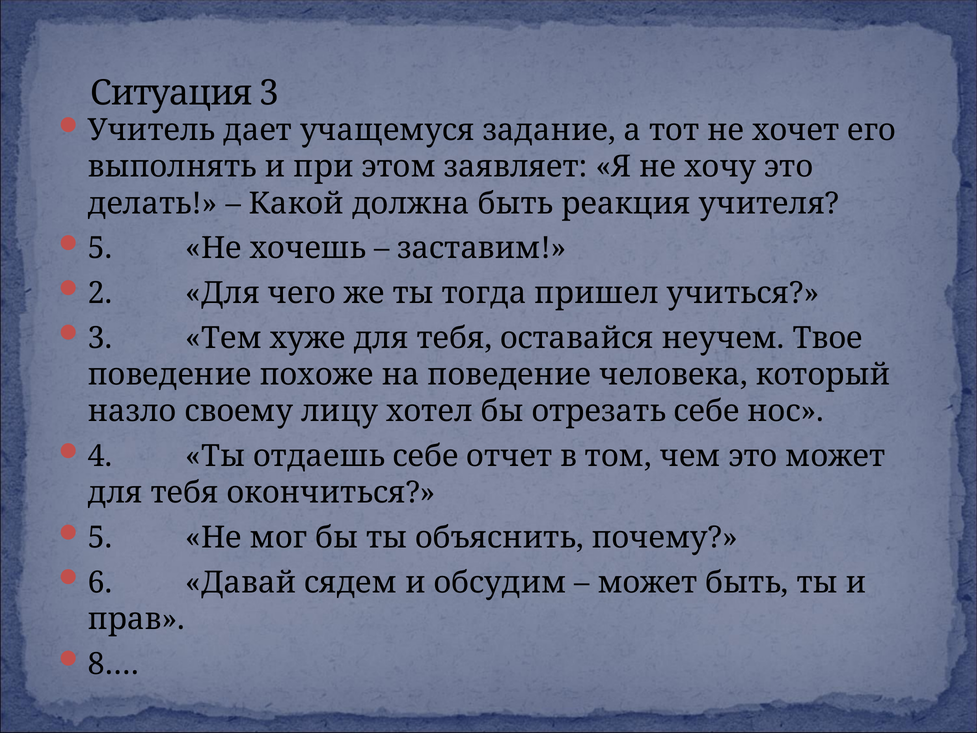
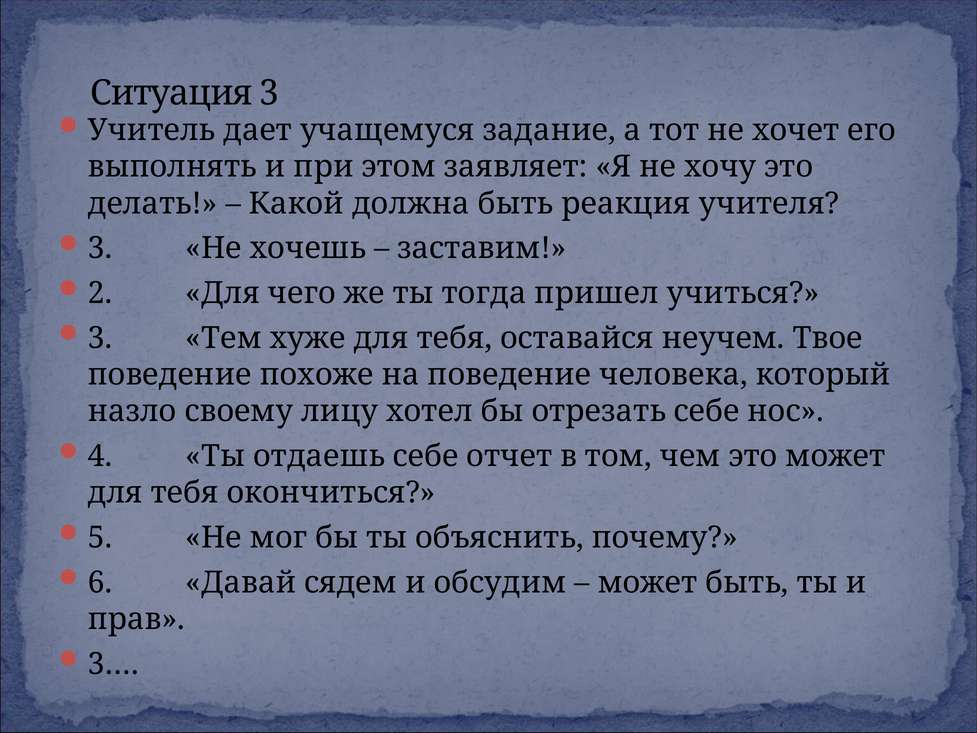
5: 5 -> 3 (100, 248)
8…: 8… -> 3… (113, 664)
